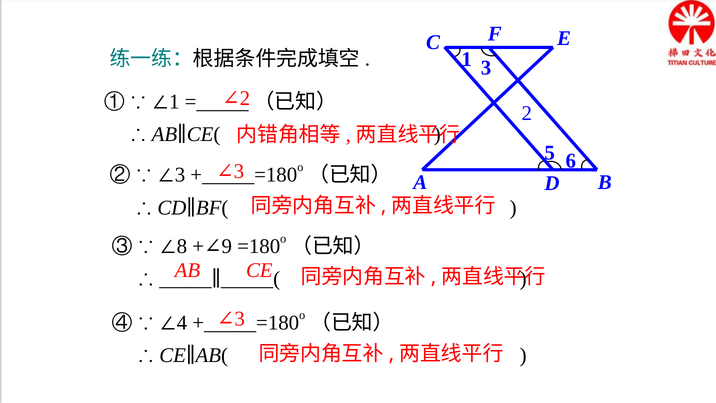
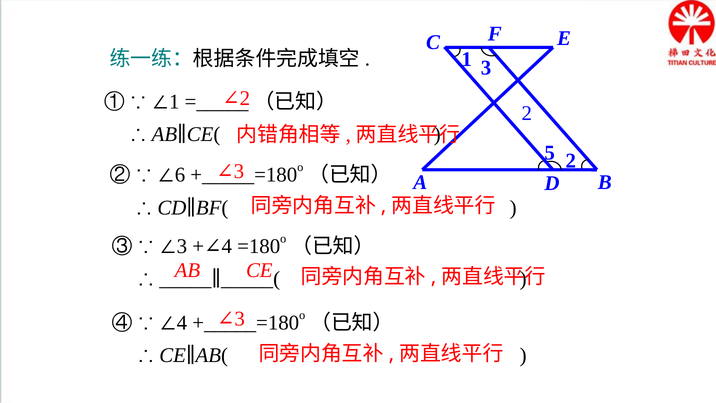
6: 6 -> 2 (571, 161)
3: 3 -> 6 (180, 175)
8: 8 -> 3 (182, 246)
9: 9 -> 4 (227, 246)
